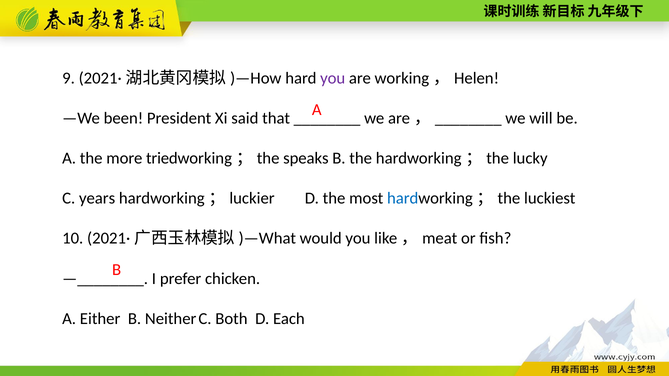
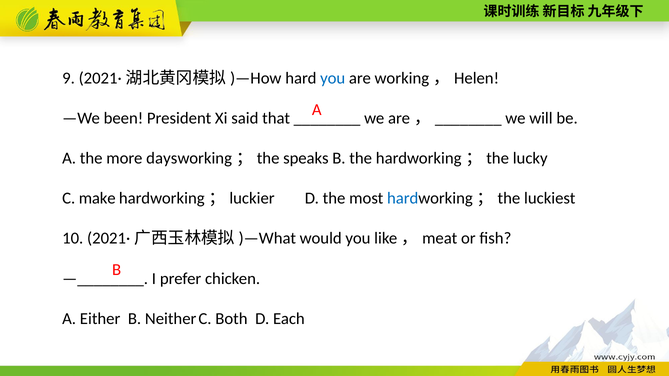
you colour: purple -> blue (333, 78)
tried: tried -> days (162, 158)
years: years -> make (97, 198)
